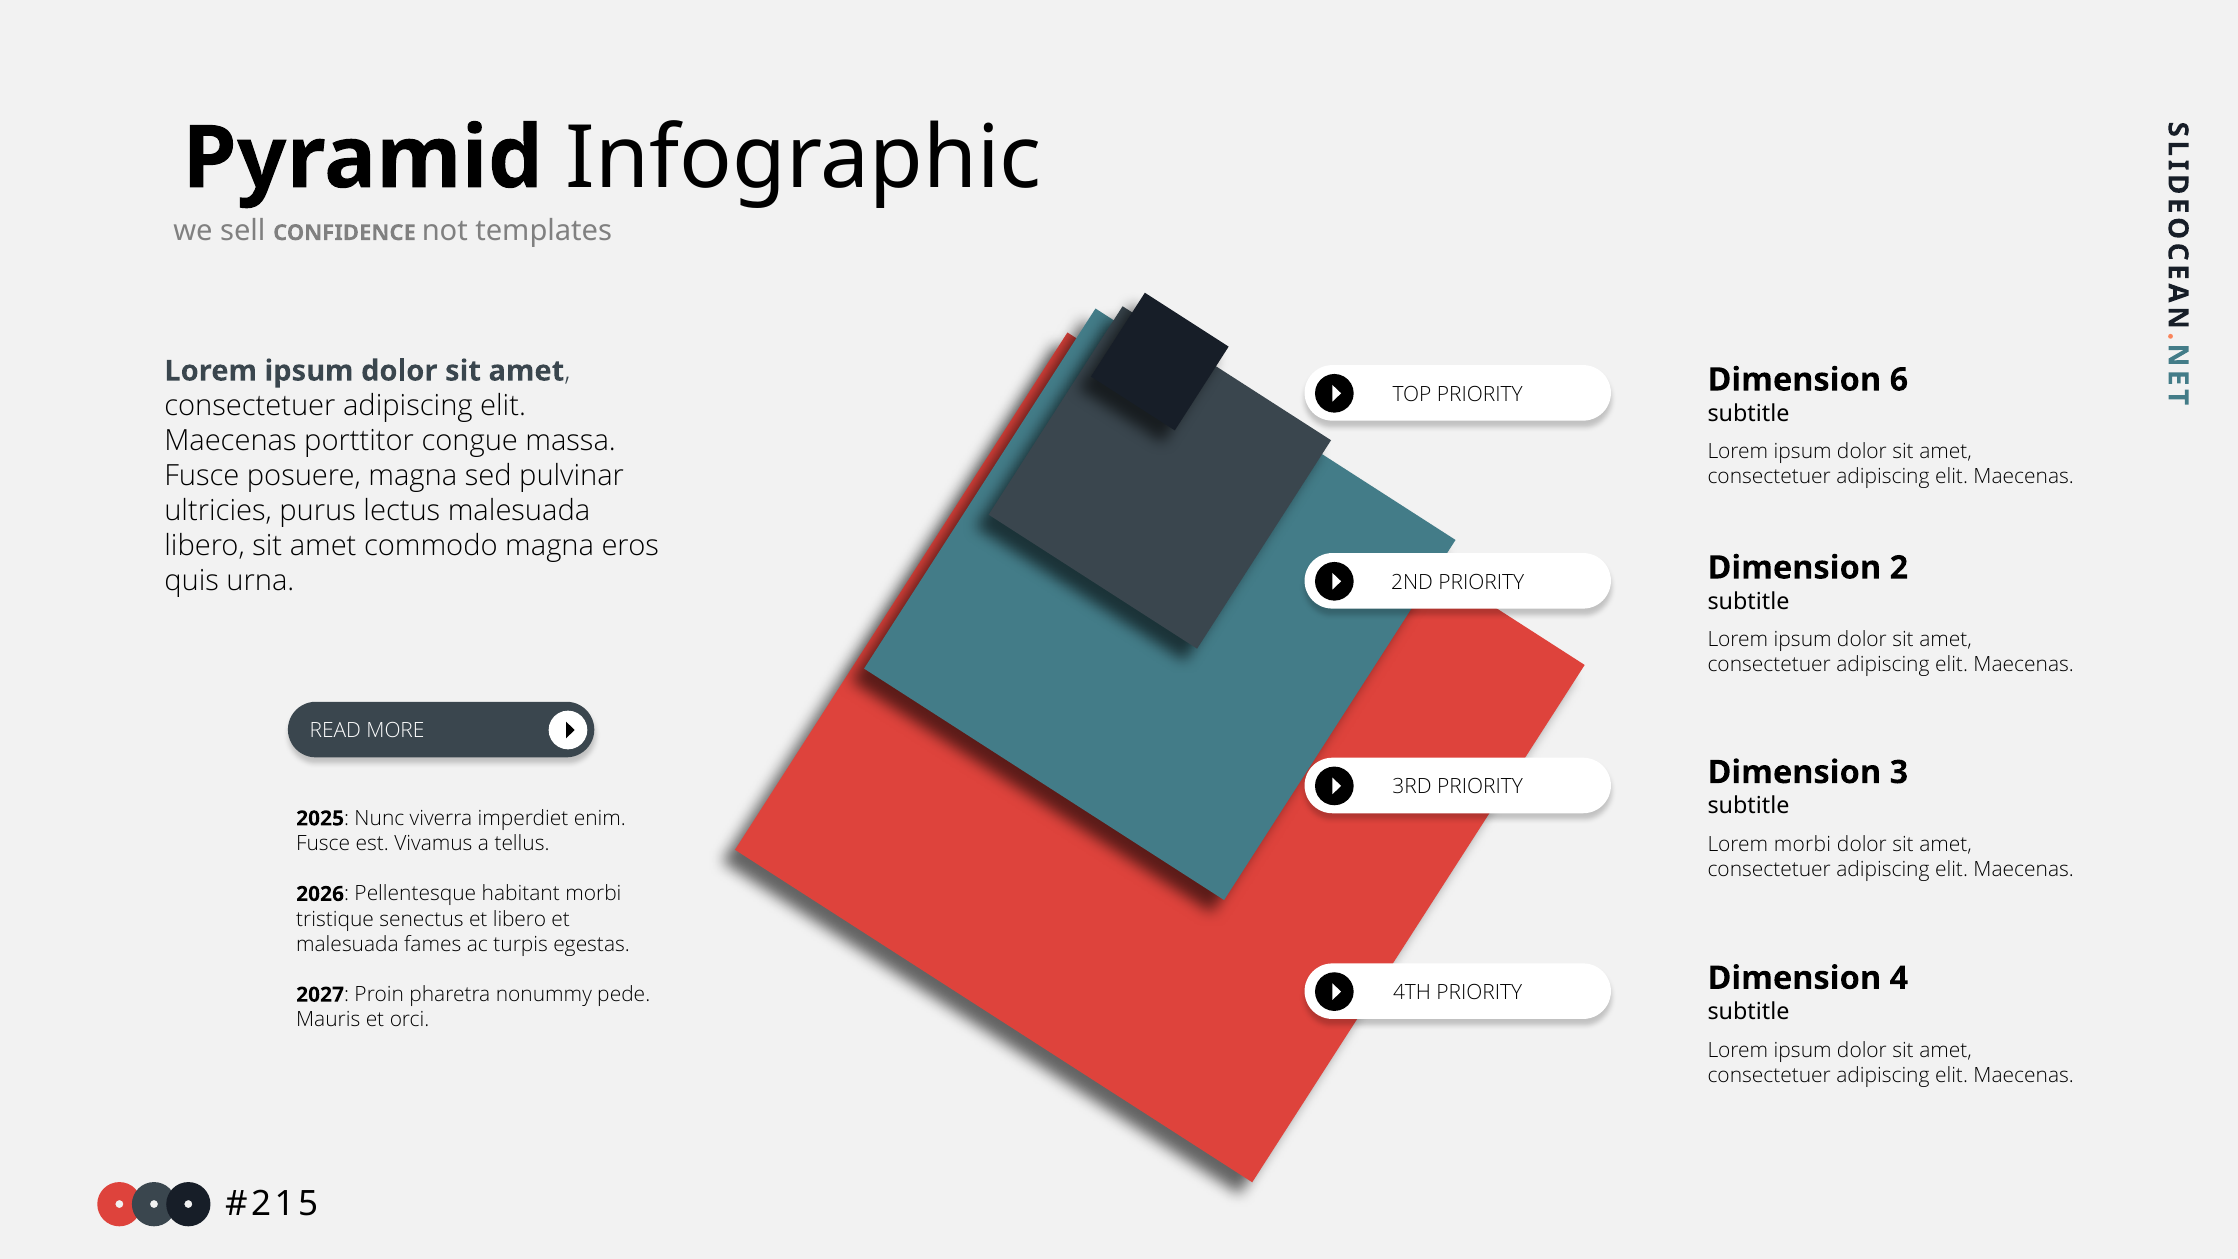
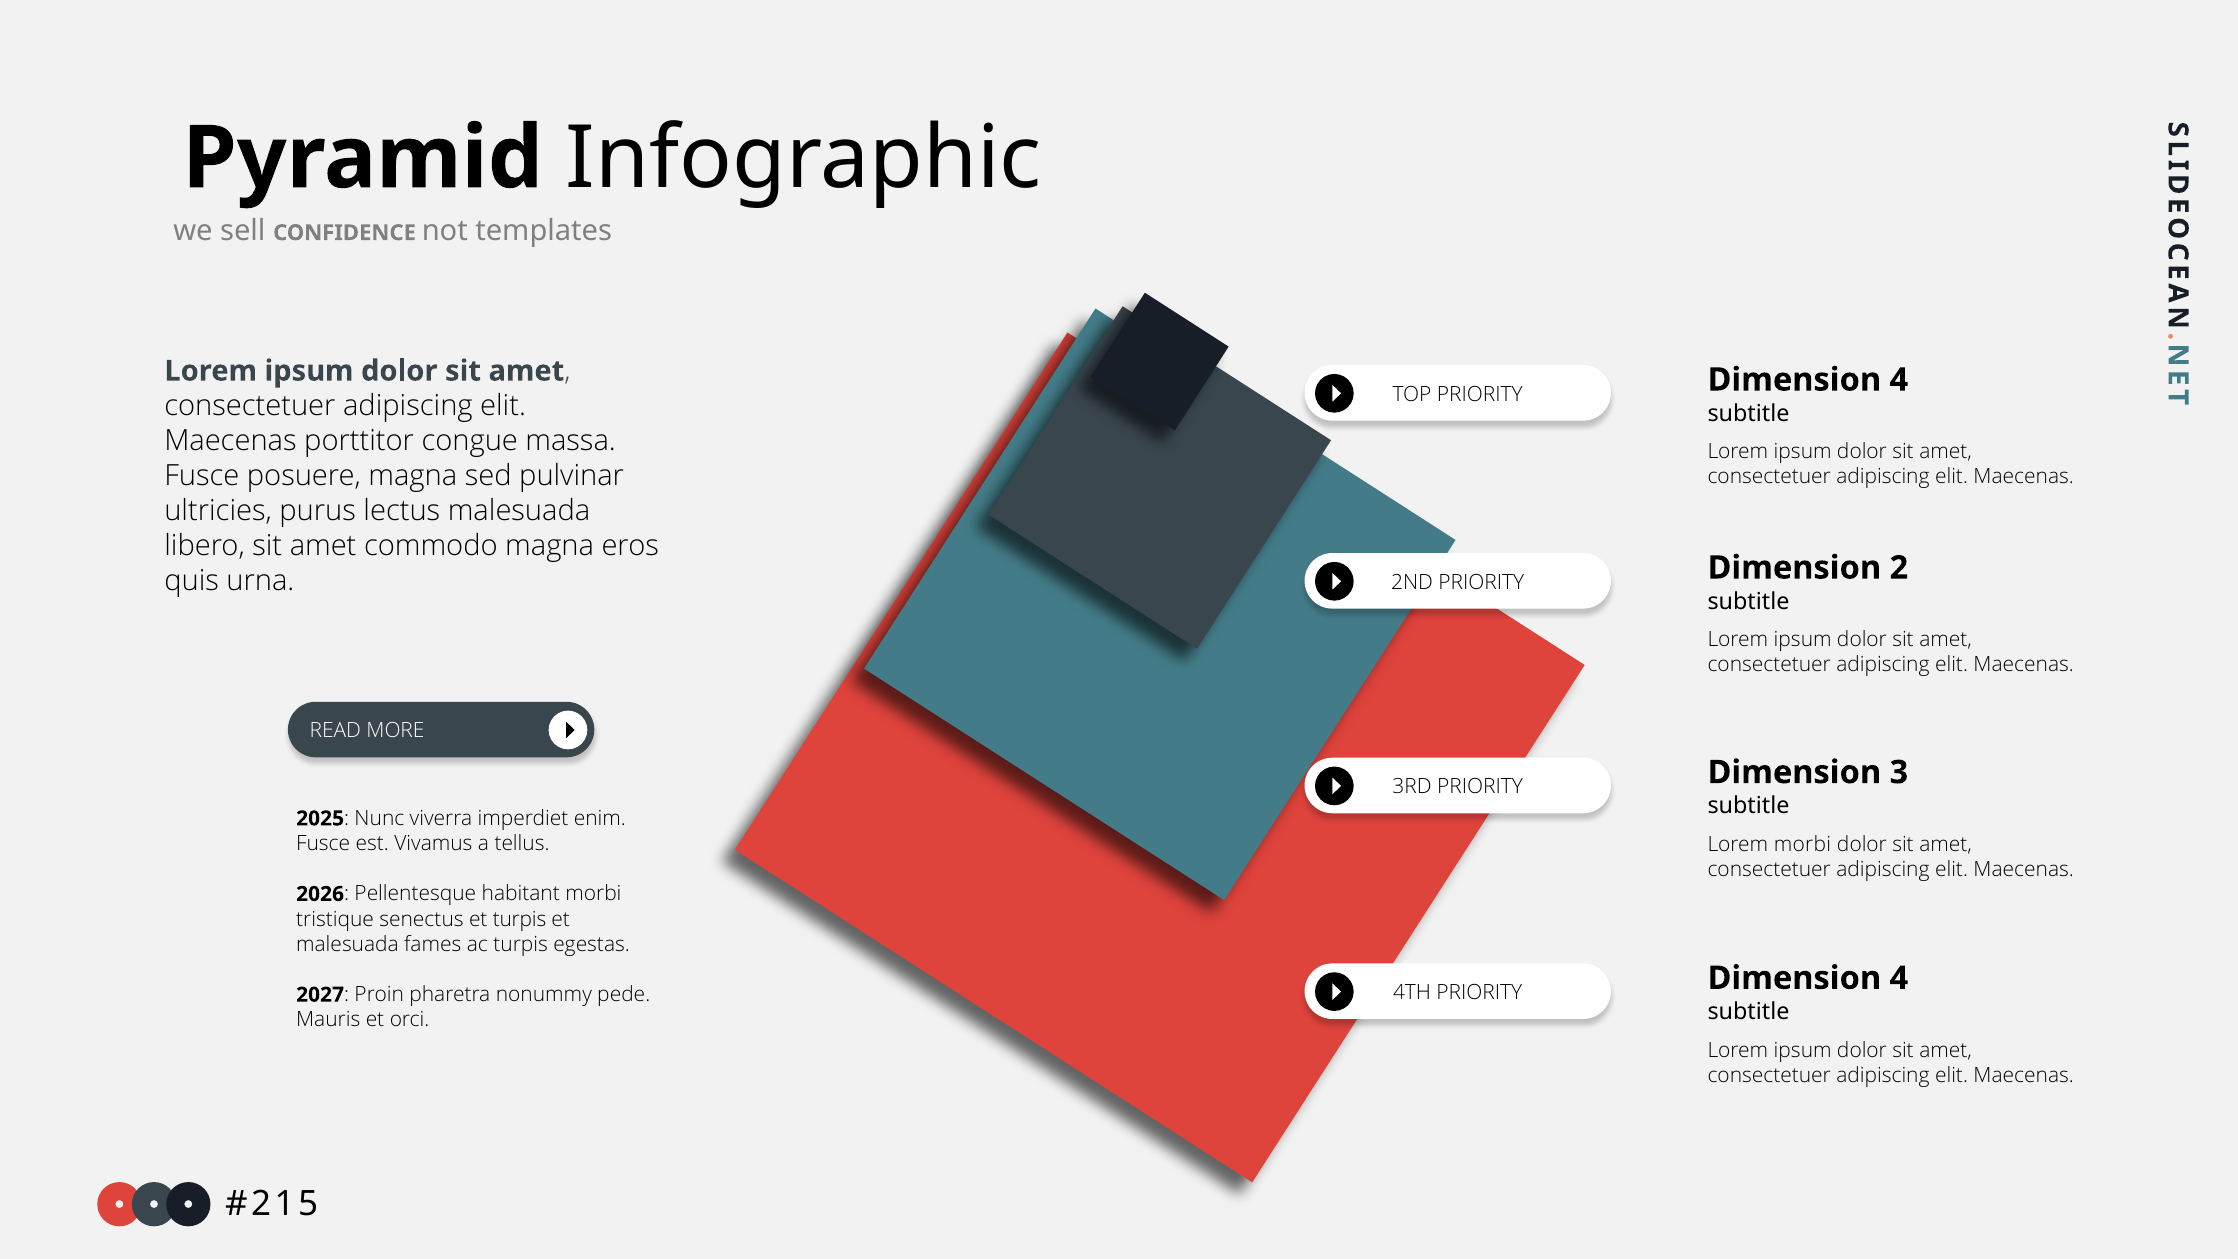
TOP PRIORITY Dimension 6: 6 -> 4 (1899, 380)
et libero: libero -> turpis (520, 919)
